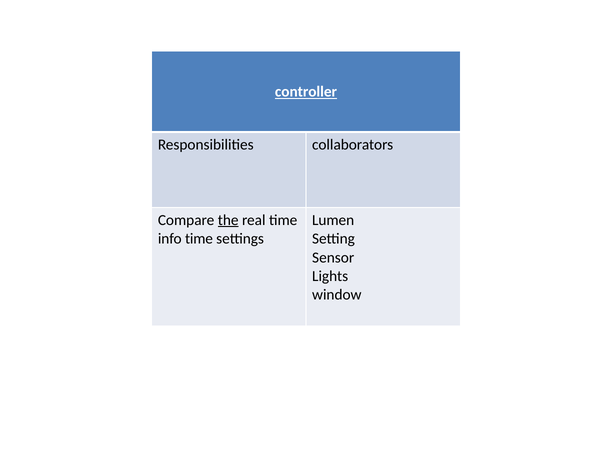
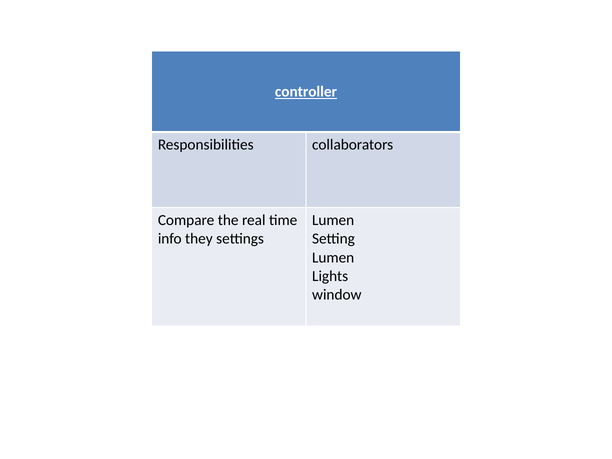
the underline: present -> none (228, 220)
info time: time -> they (199, 239)
Sensor: Sensor -> Lumen (333, 257)
